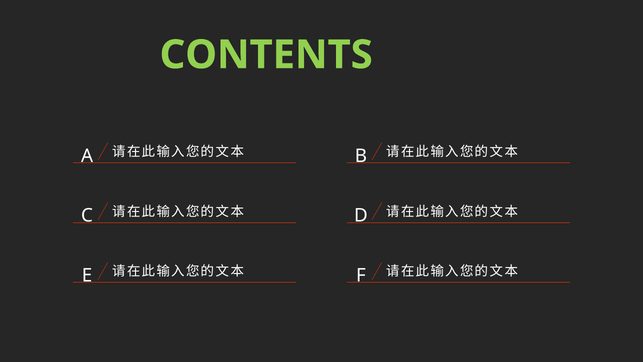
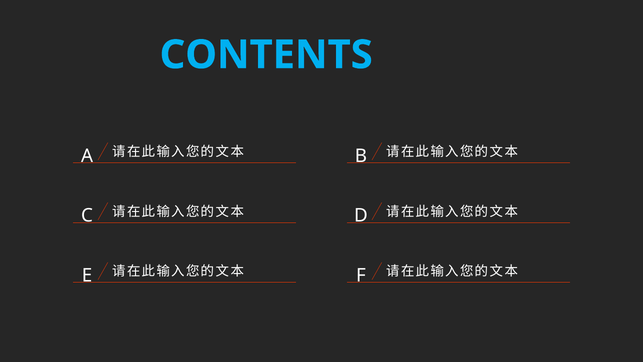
CONTENTS colour: light green -> light blue (266, 55)
